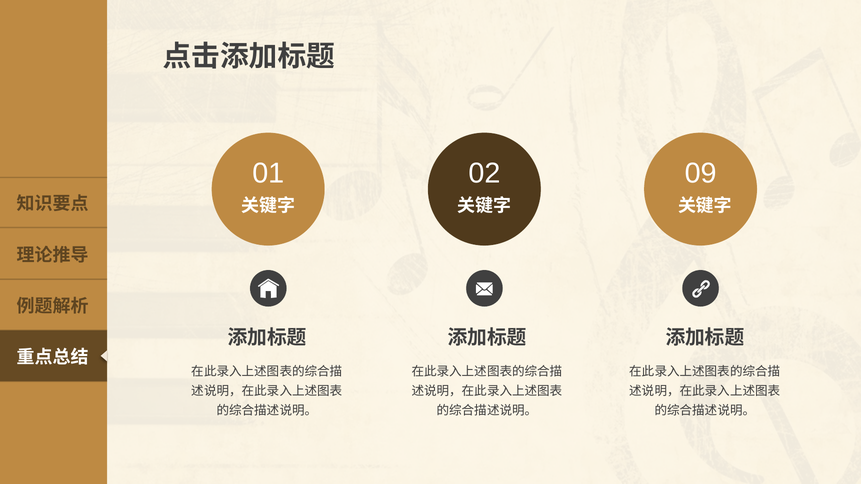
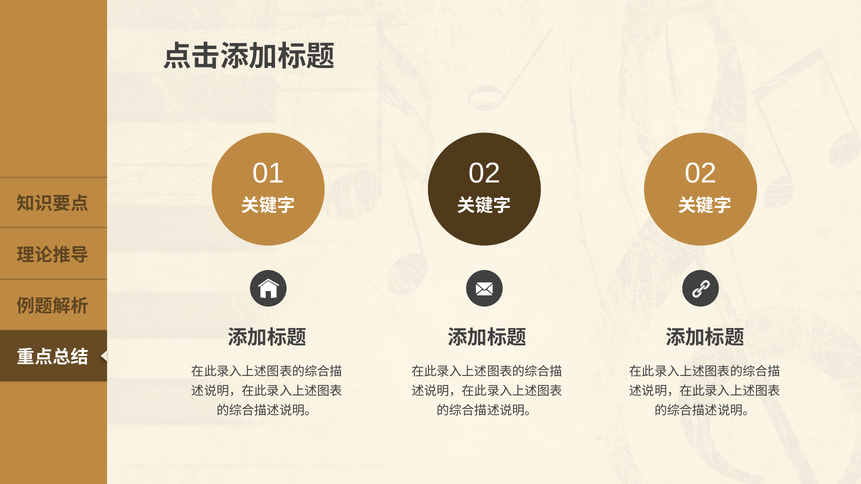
02 09: 09 -> 02 (701, 174)
